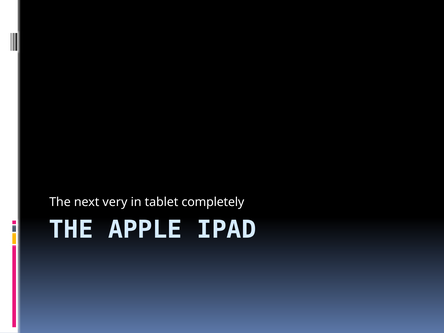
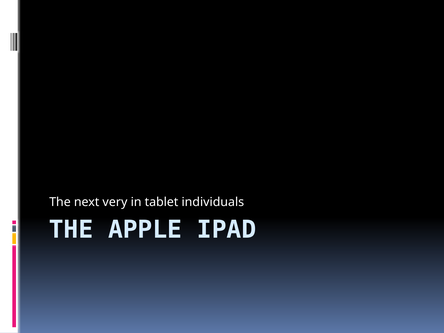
completely: completely -> individuals (213, 202)
